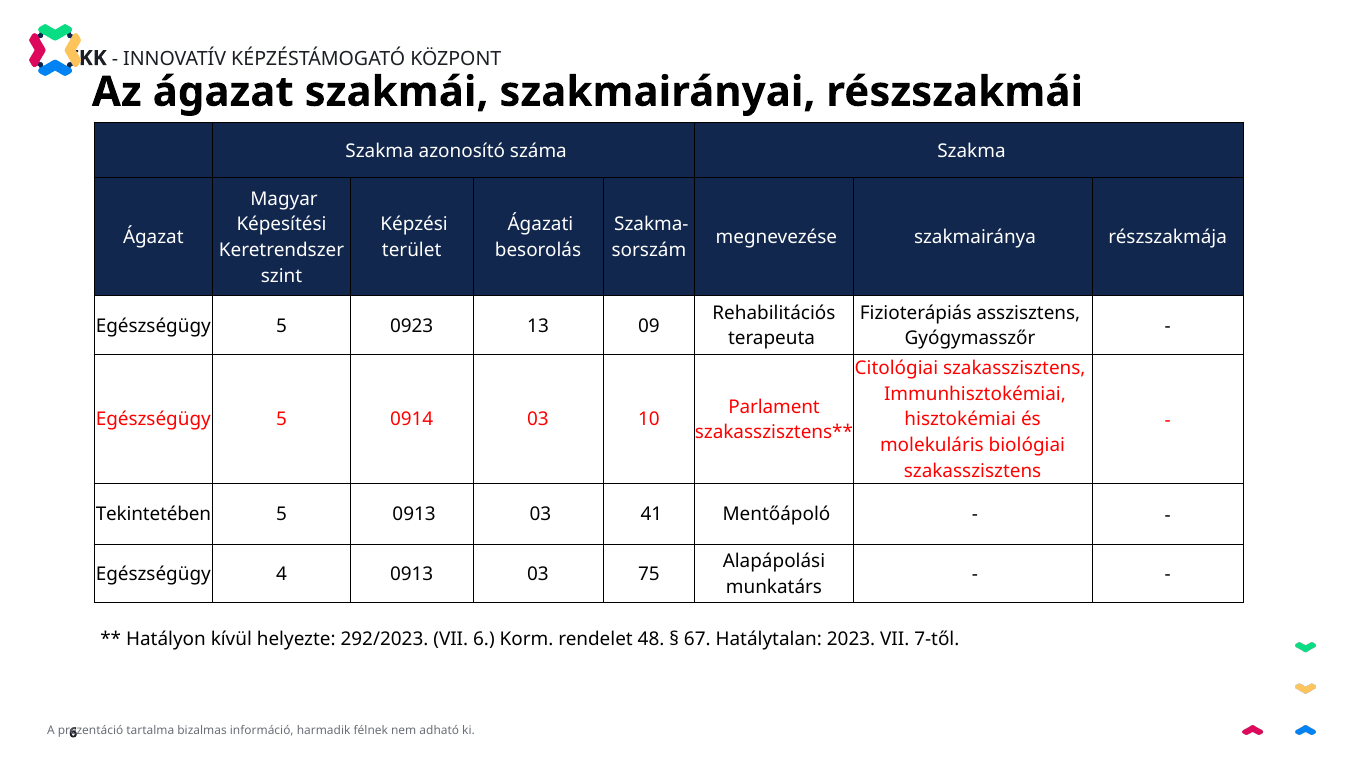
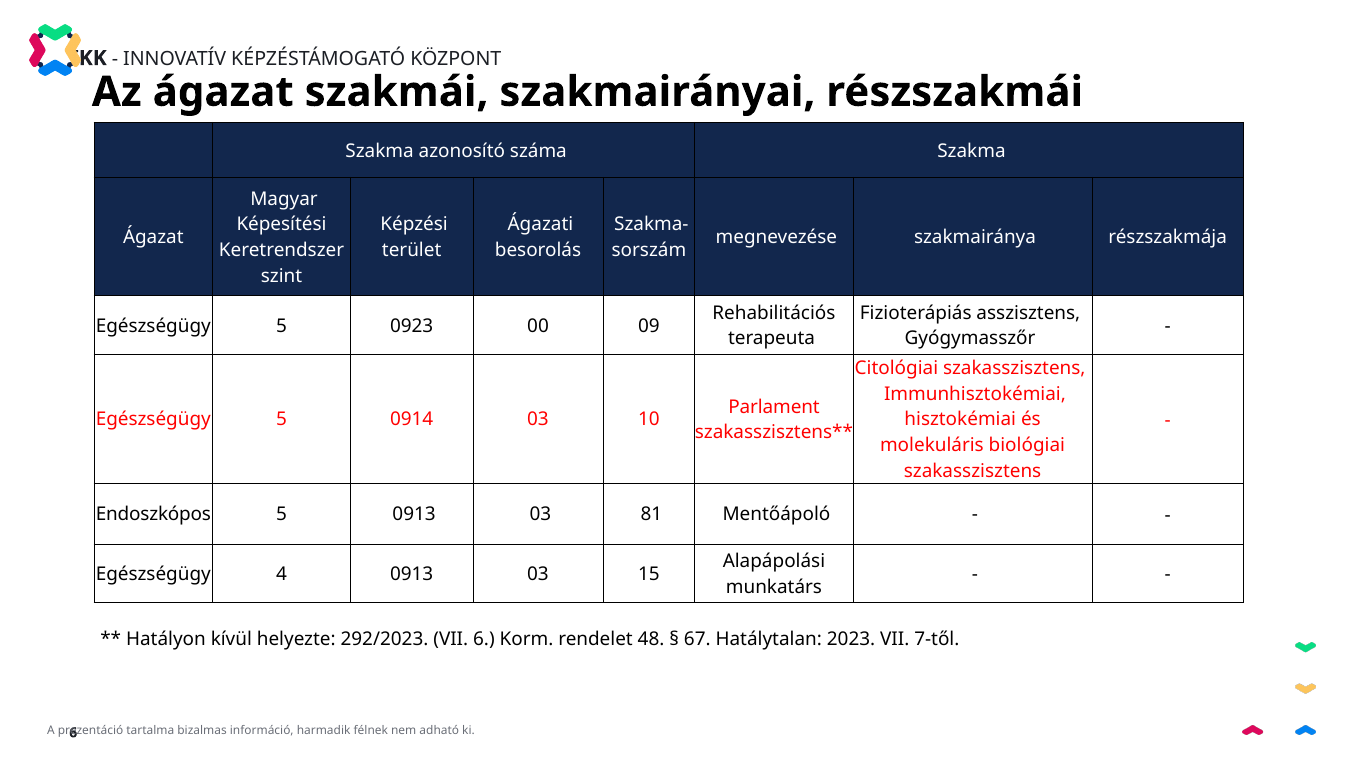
13: 13 -> 00 (538, 326)
Tekintetében: Tekintetében -> Endoszkópos (153, 515)
41: 41 -> 81 (651, 515)
75: 75 -> 15 (649, 574)
